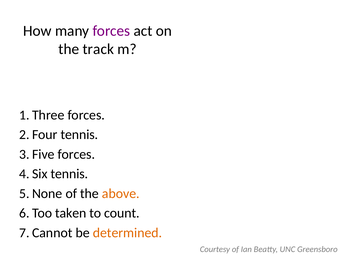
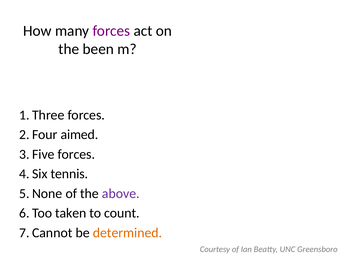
track: track -> been (98, 49)
tennis: tennis -> aimed (79, 135)
above colour: orange -> purple (121, 194)
